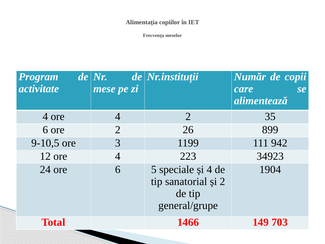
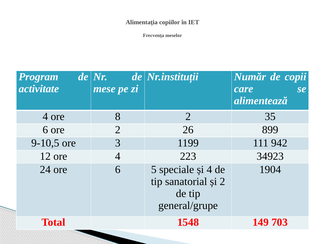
4 ore 4: 4 -> 8 (118, 116)
1466: 1466 -> 1548 (188, 222)
